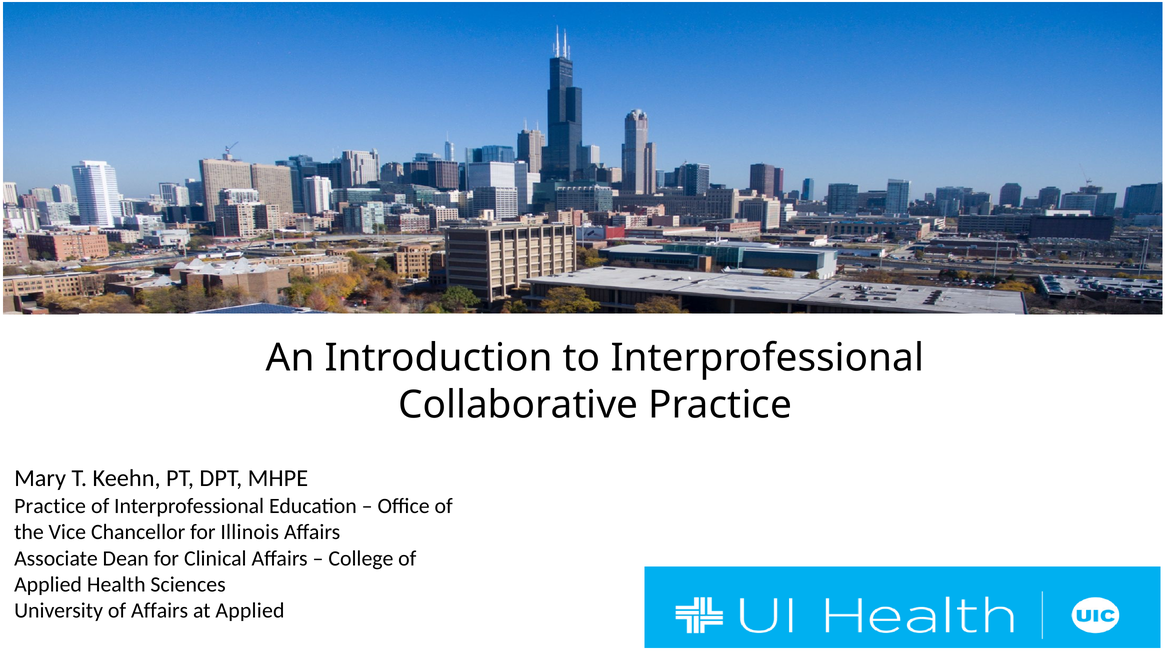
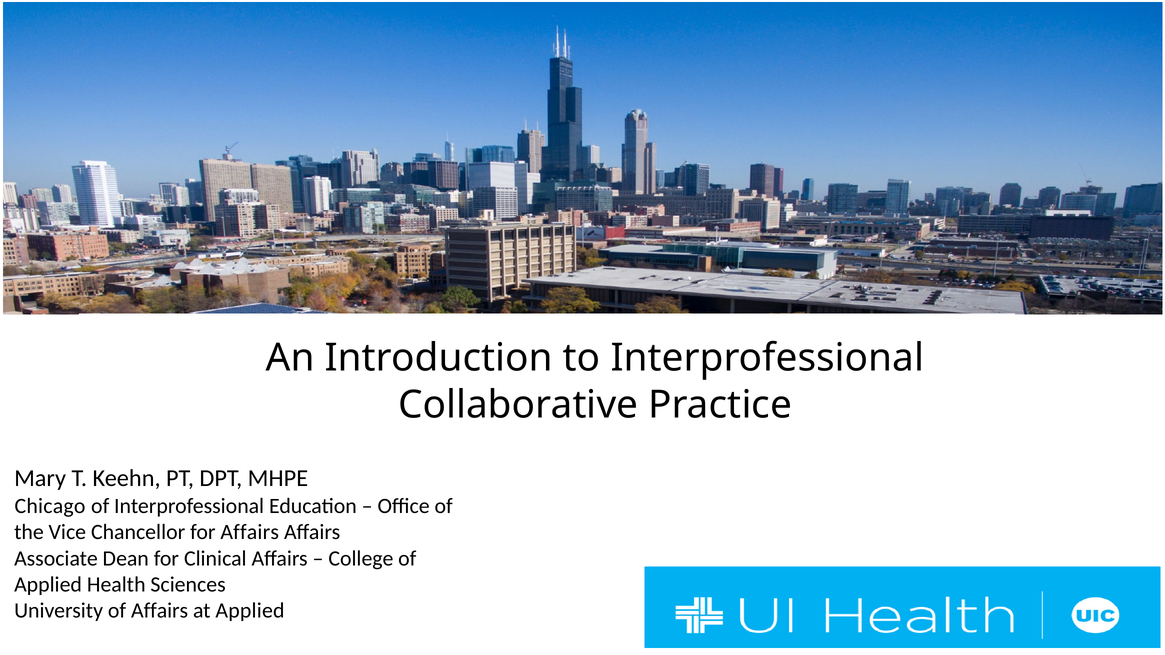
Practice: Practice -> Chicago (50, 506)
for Illinois: Illinois -> Affairs (250, 532)
